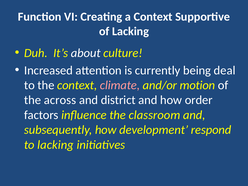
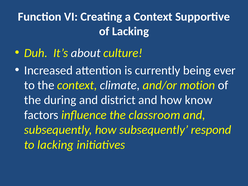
deal: deal -> ever (225, 70)
climate colour: pink -> white (120, 85)
across: across -> during (60, 100)
order: order -> know (199, 100)
how development: development -> subsequently (154, 130)
